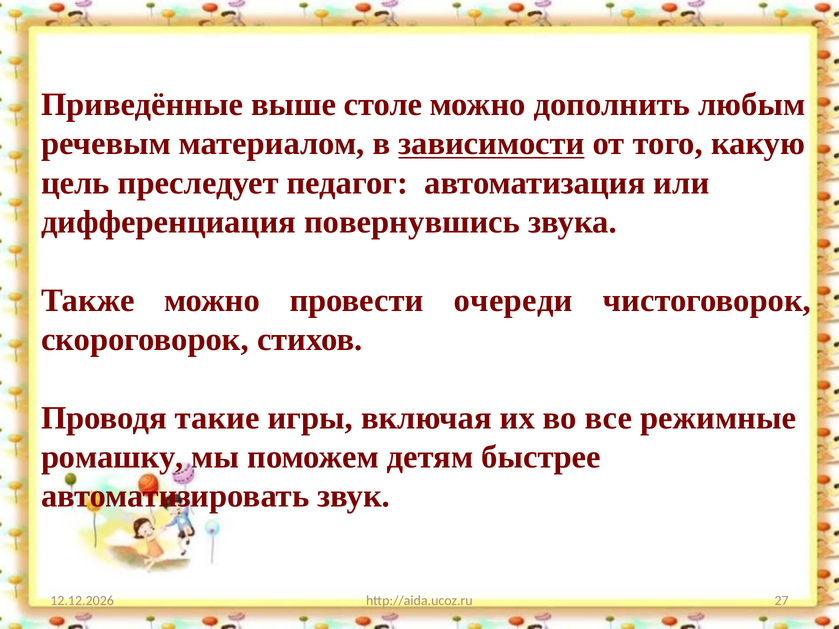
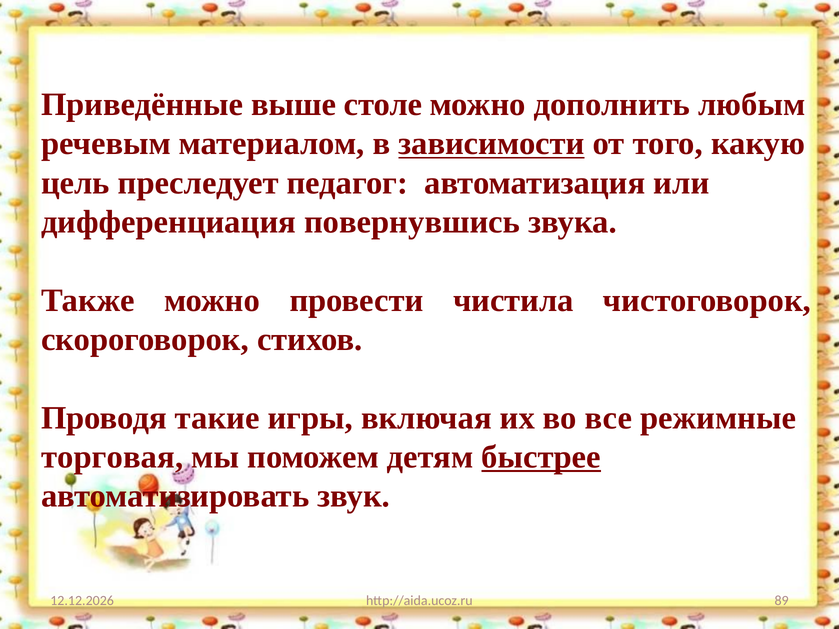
очереди: очереди -> чистила (513, 300)
ромашку: ромашку -> торговая (112, 457)
быстрее underline: none -> present (541, 457)
27: 27 -> 89 (782, 601)
